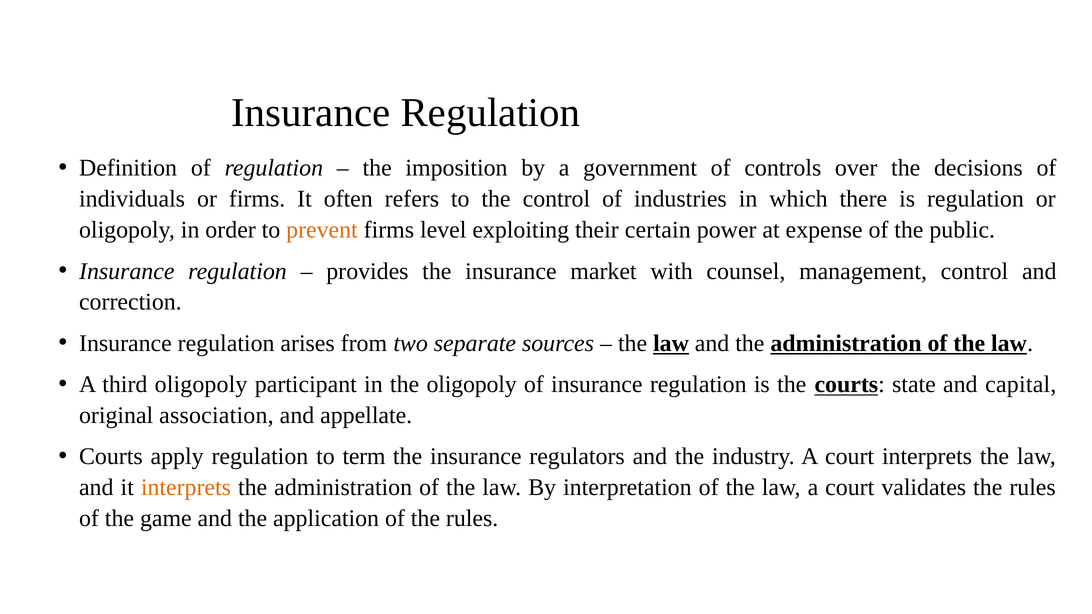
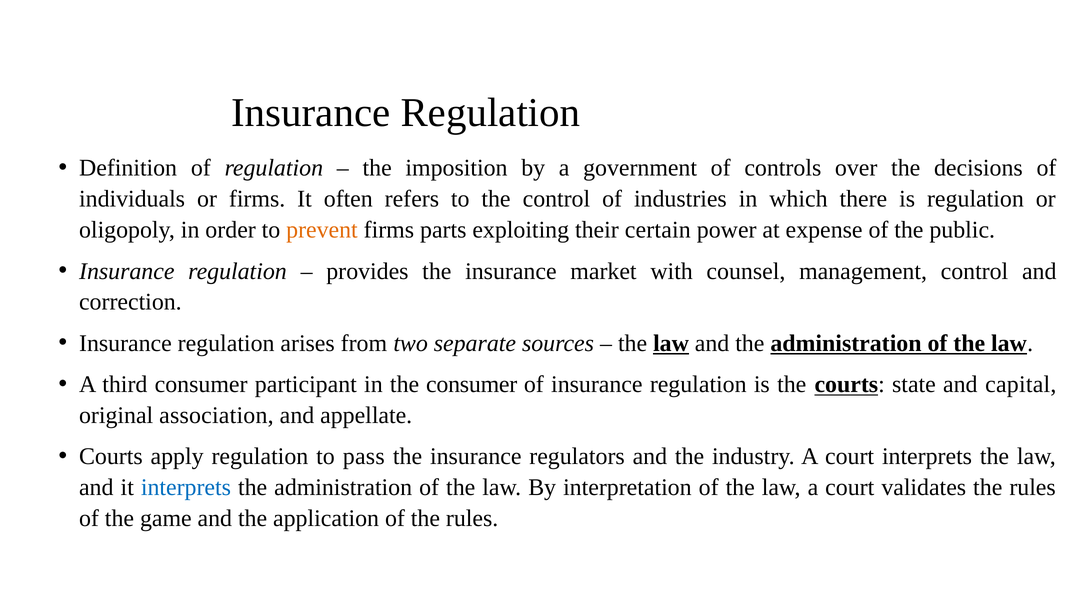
level: level -> parts (443, 230)
third oligopoly: oligopoly -> consumer (201, 385)
the oligopoly: oligopoly -> consumer (472, 385)
term: term -> pass (364, 457)
interprets colour: orange -> blue (186, 488)
